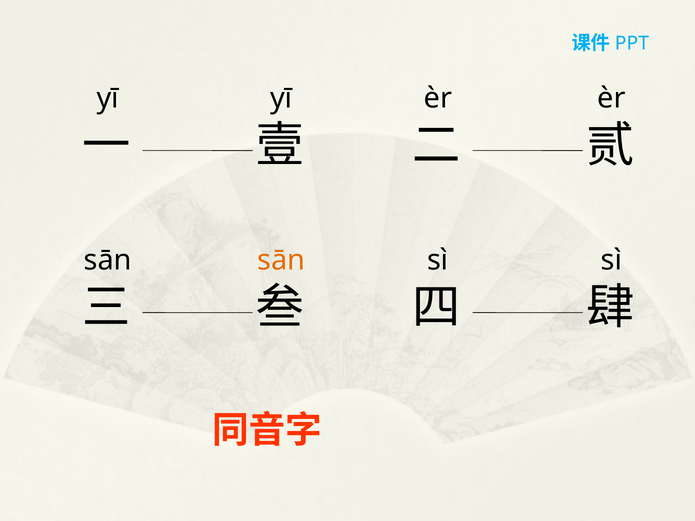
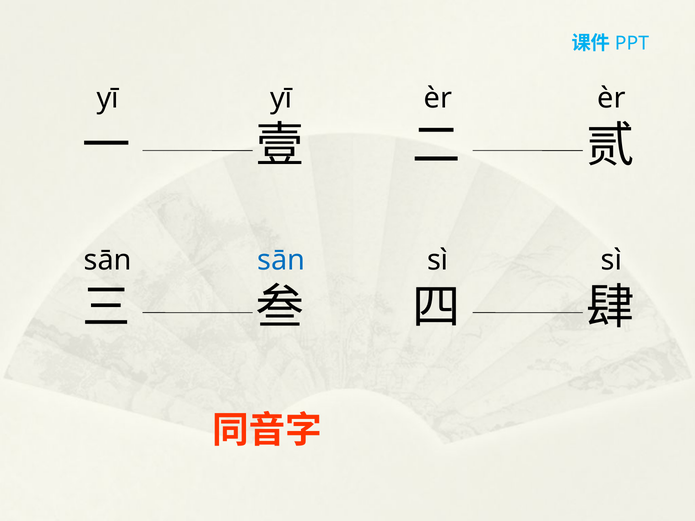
sān colour: orange -> blue (281, 260)
